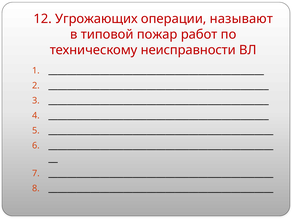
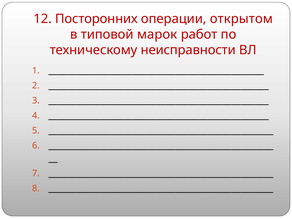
Угрожающих: Угрожающих -> Посторонних (96, 19)
называют: называют -> открытом (241, 19)
пожар: пожар -> марок (157, 34)
